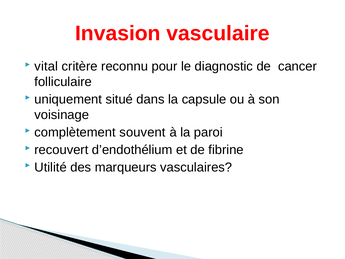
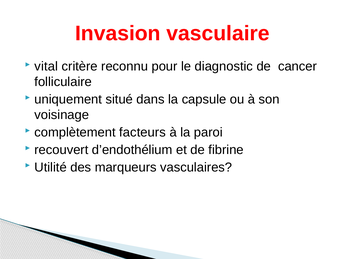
souvent: souvent -> facteurs (143, 132)
